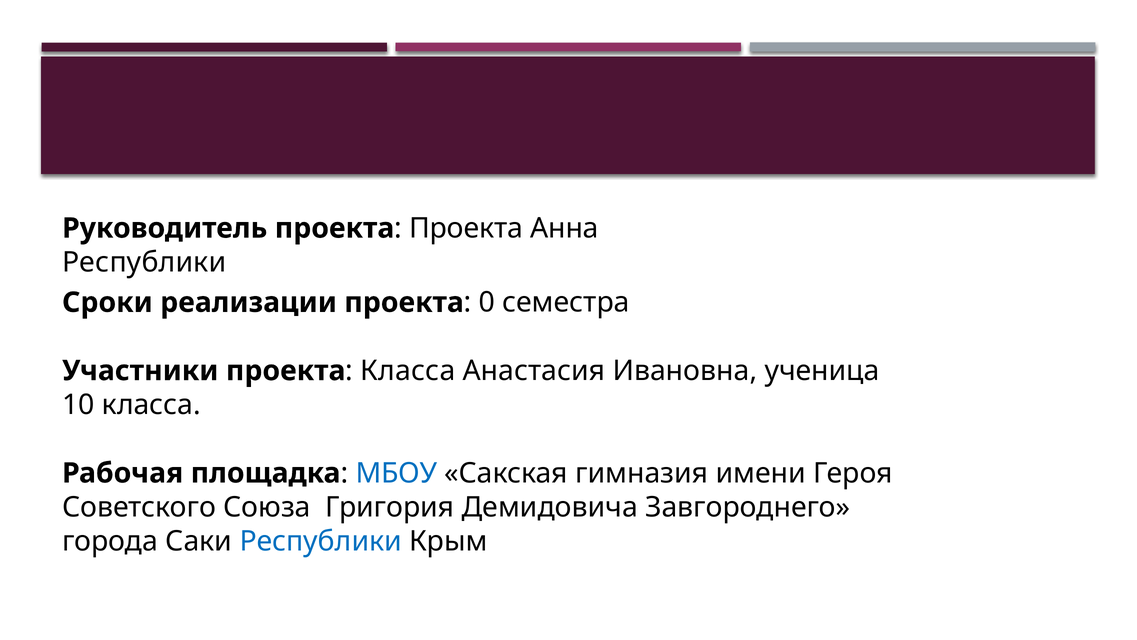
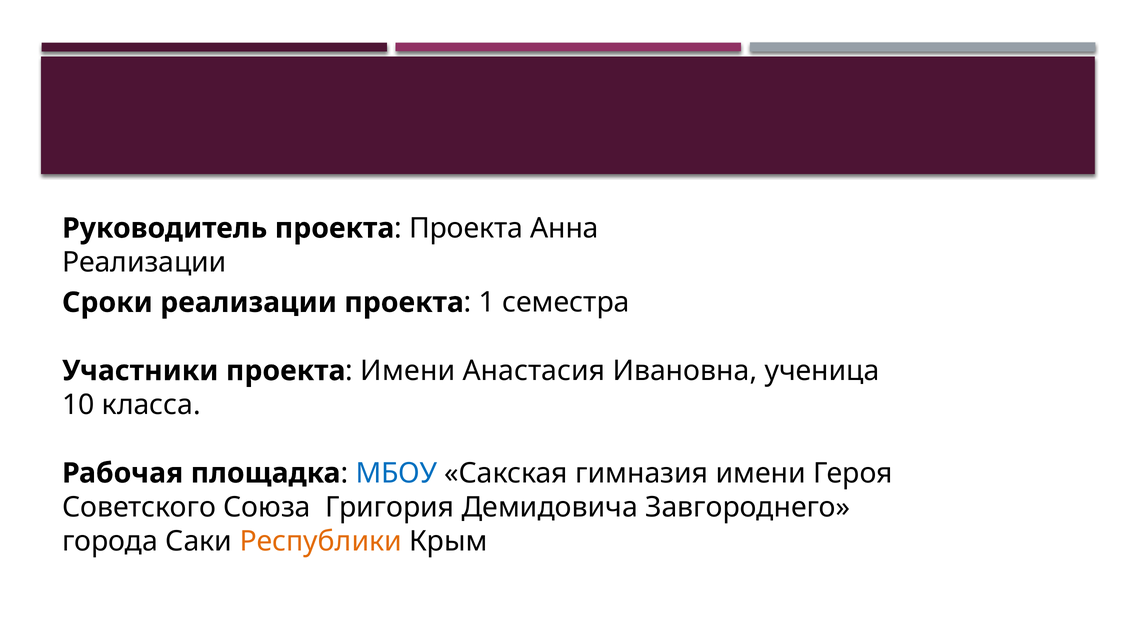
Республики: Республики -> Реализации (144, 262)
0: 0 -> 1 (487, 302)
Класса: Класса -> Имени (408, 371)
Республики colour: blue -> orange (321, 541)
